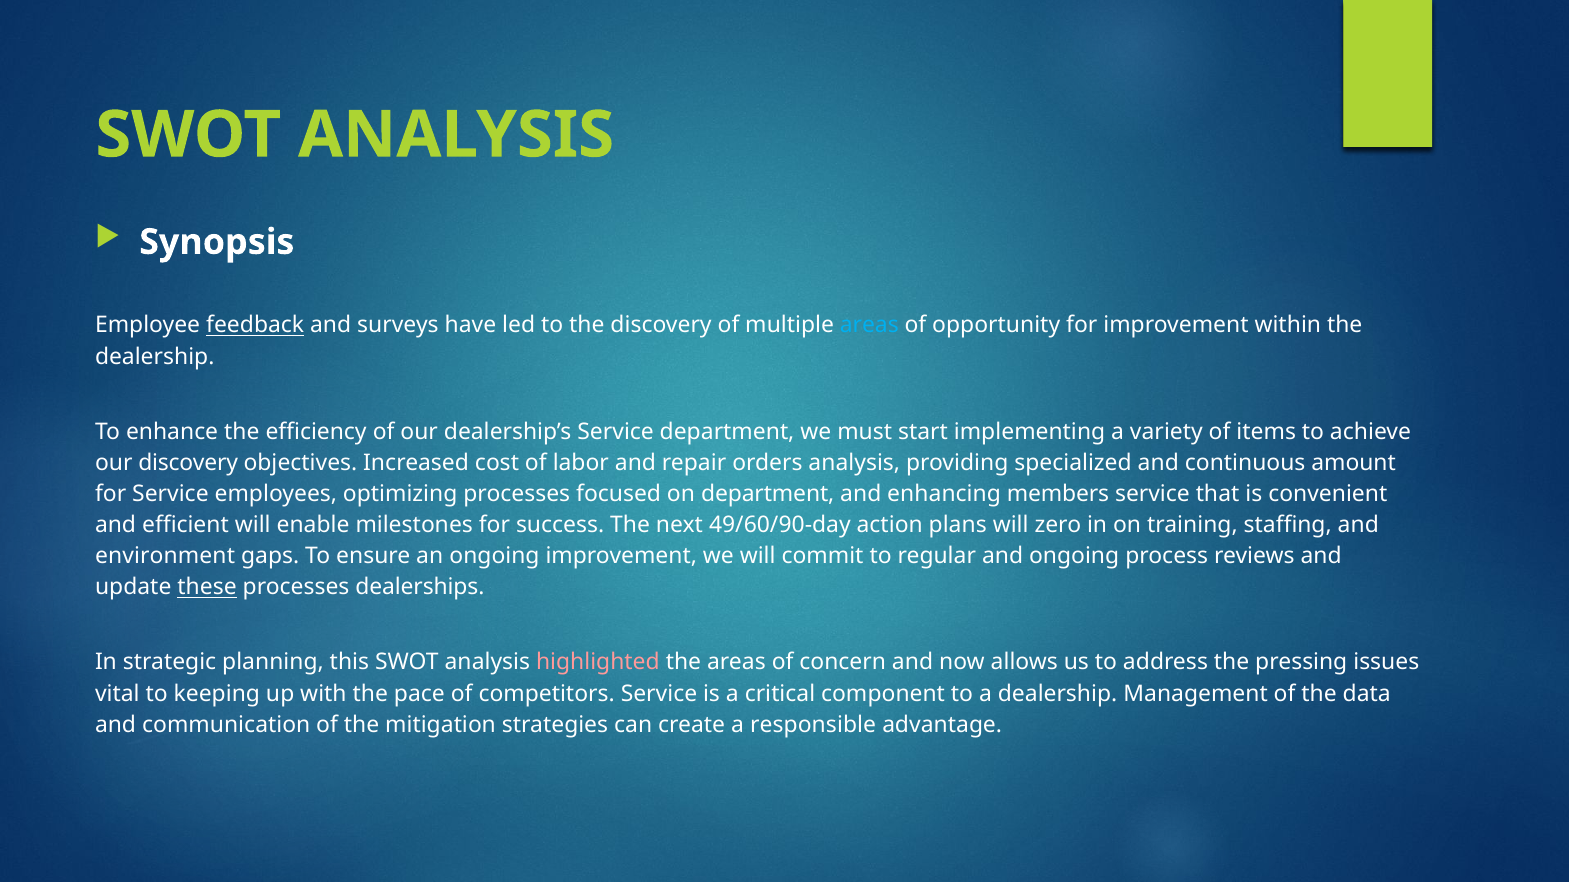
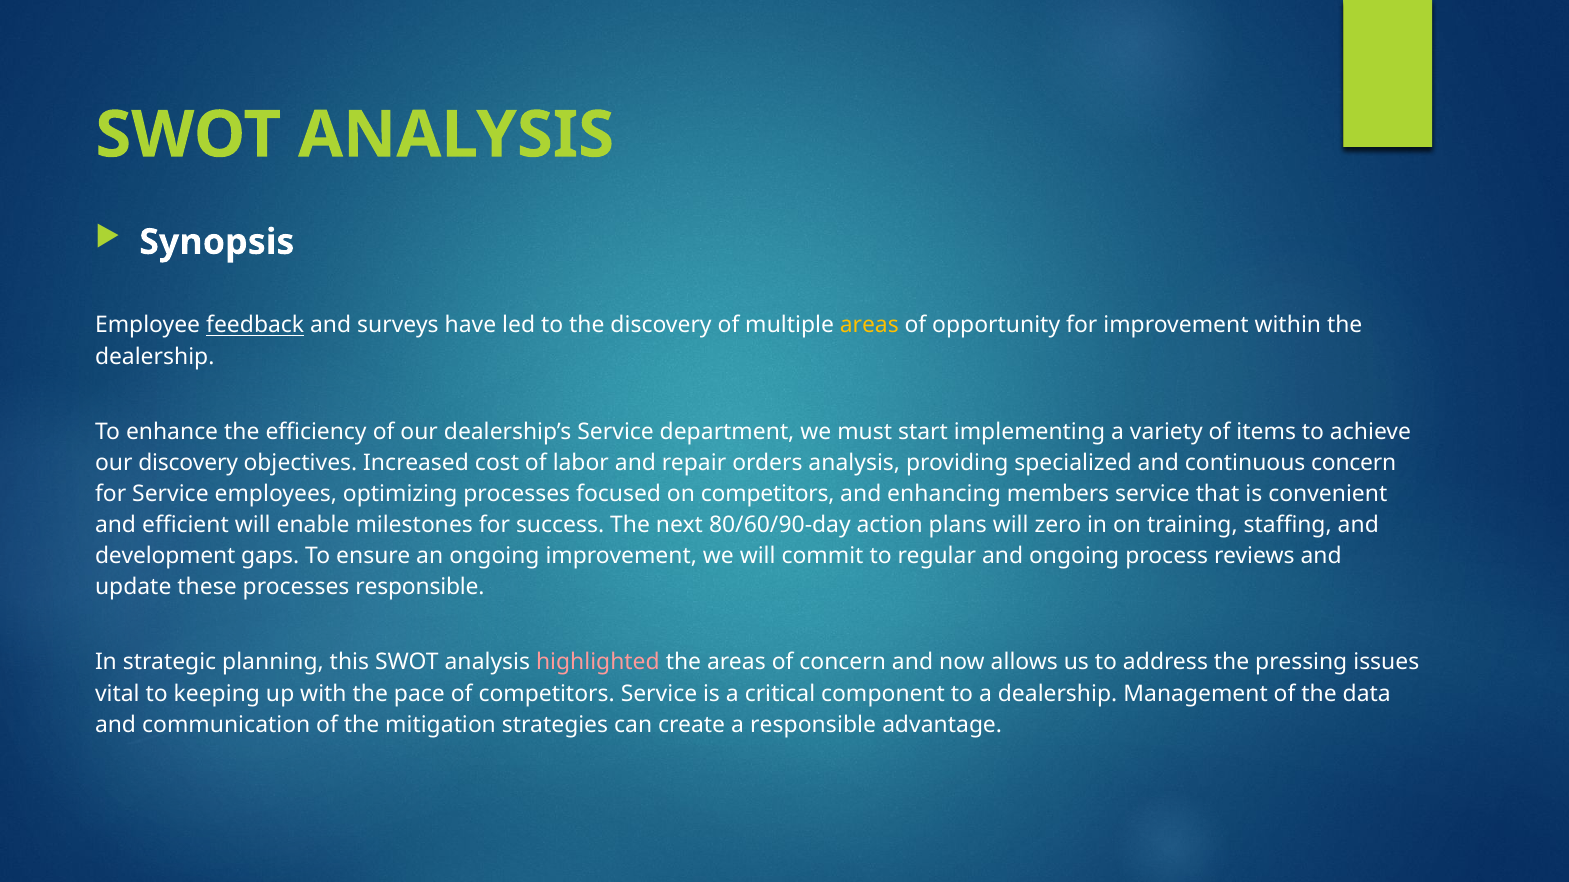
areas colour: light blue -> yellow (869, 326)
continuous amount: amount -> concern (1354, 463)
on department: department -> competitors (768, 494)
49/60/90-day: 49/60/90-day -> 80/60/90-day (780, 525)
environment: environment -> development (165, 557)
these underline: present -> none (207, 588)
processes dealerships: dealerships -> responsible (420, 588)
